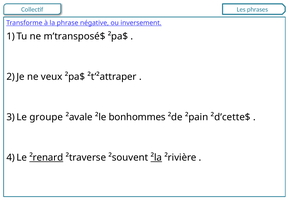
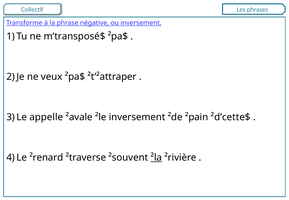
groupe: groupe -> appelle (46, 117)
²le bonhommes: bonhommes -> inversement (137, 117)
²renard underline: present -> none (46, 158)
